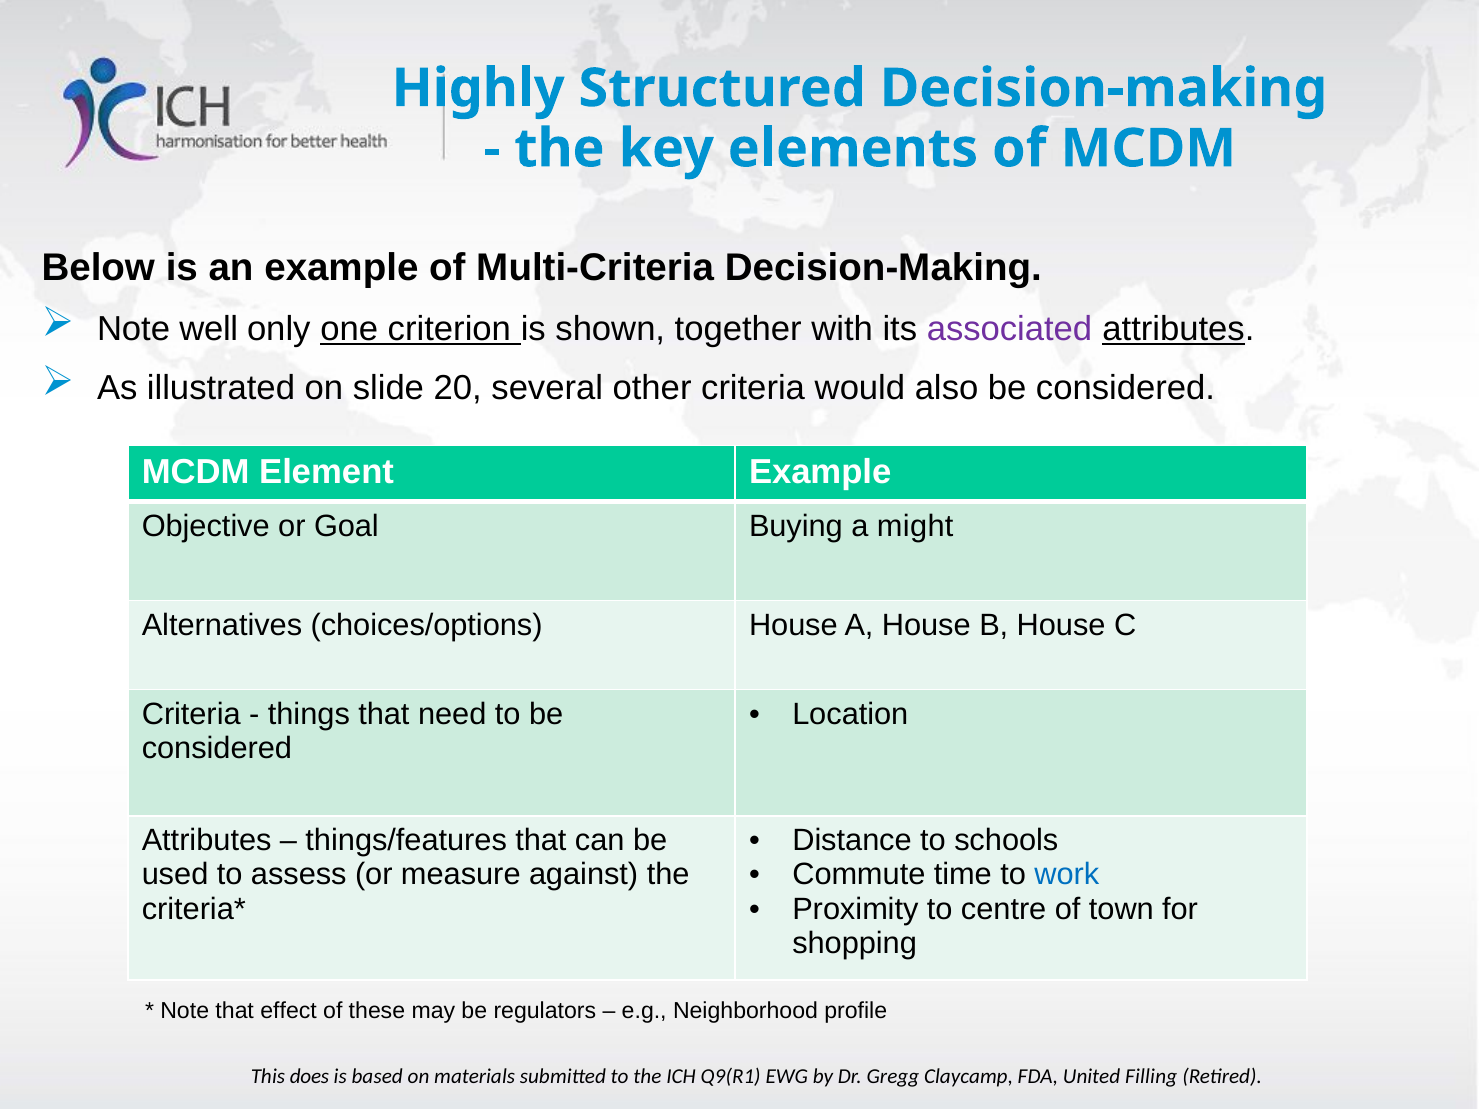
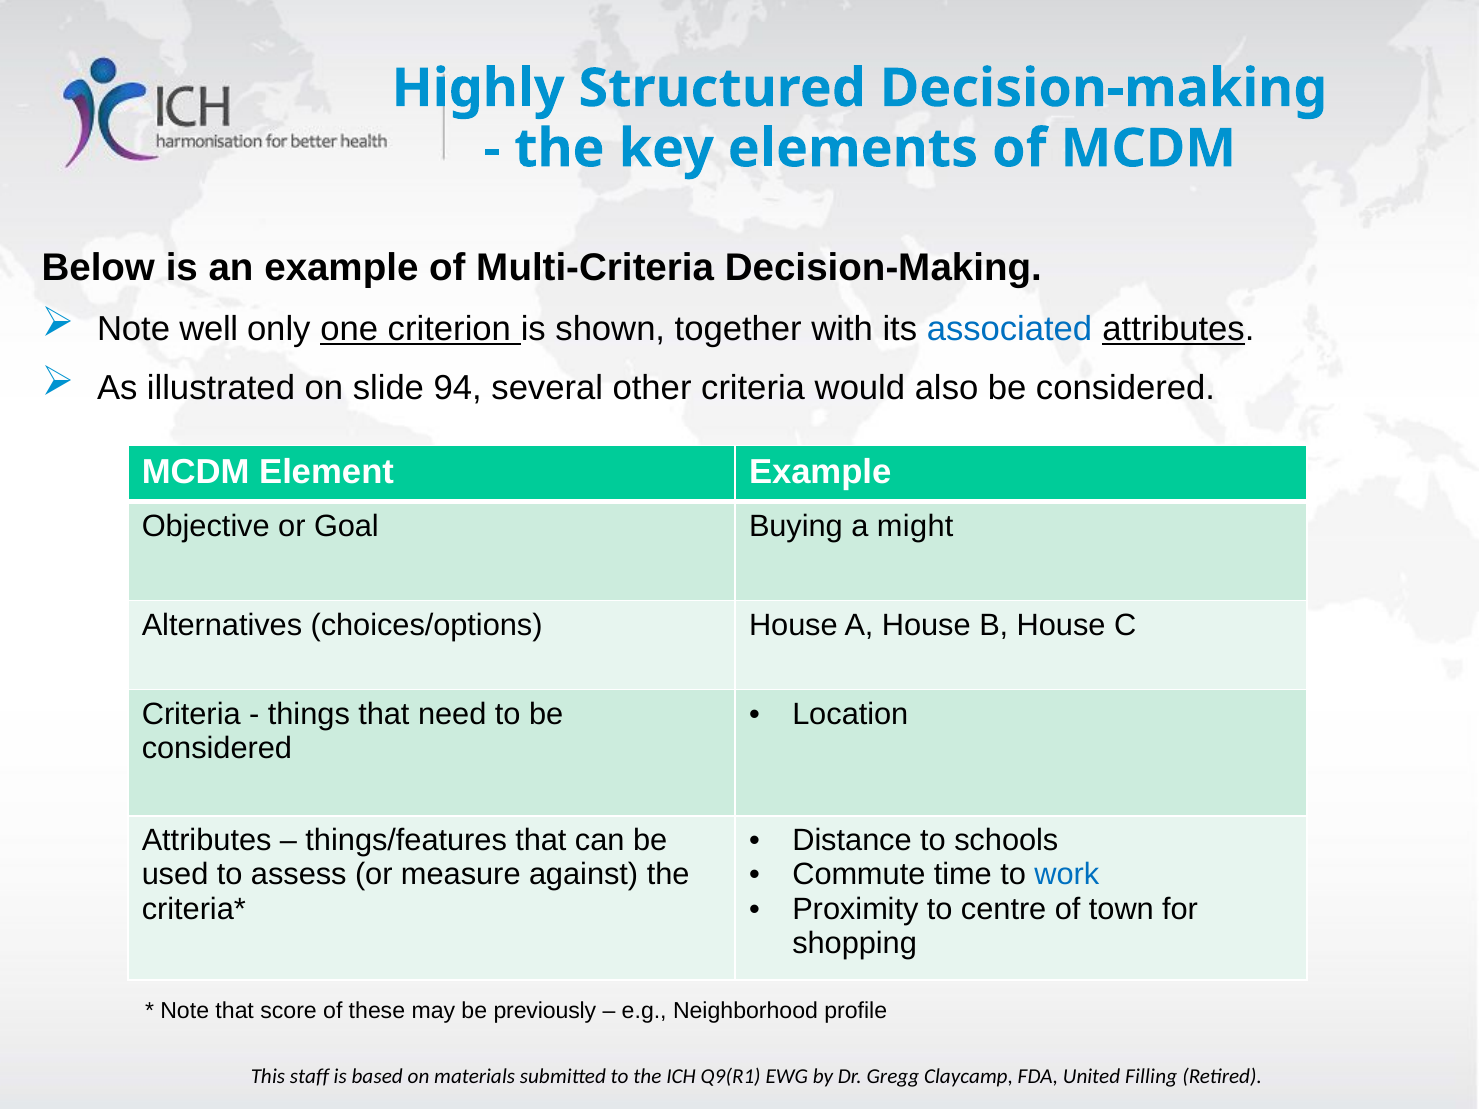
associated colour: purple -> blue (1010, 329)
20: 20 -> 94 (458, 388)
effect: effect -> score (289, 1011)
regulators: regulators -> previously (545, 1011)
does: does -> staff (309, 1077)
